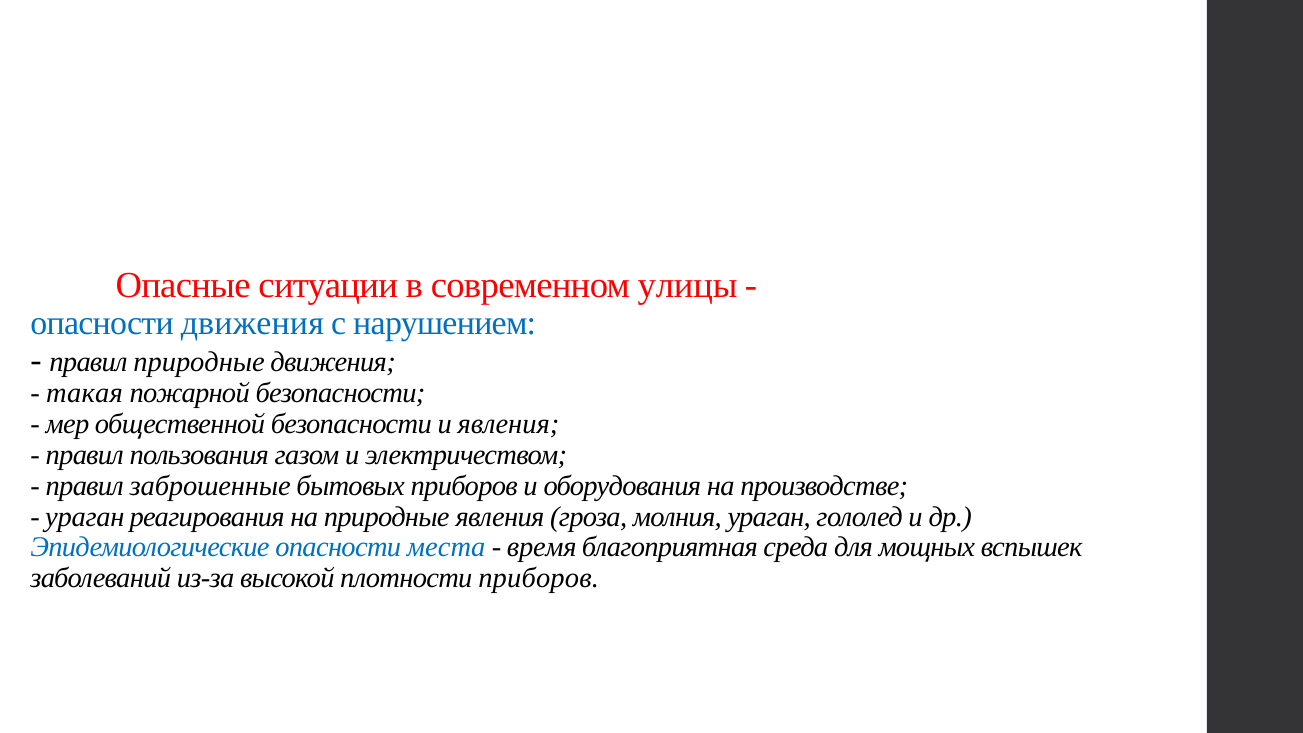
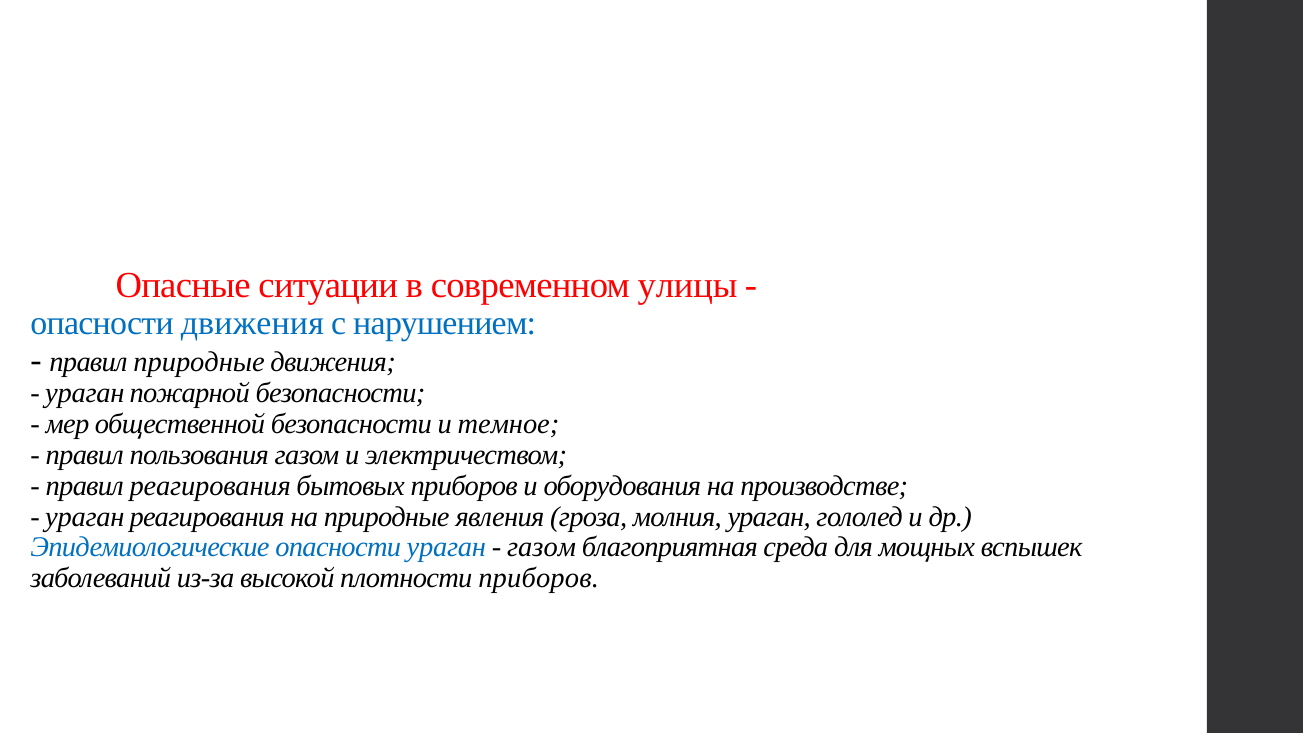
такая: такая -> ураган (85, 393)
и явления: явления -> темное (508, 424)
правил заброшенные: заброшенные -> реагирования (210, 486)
опасности места: места -> ураган (446, 547)
время: время -> газом (542, 547)
